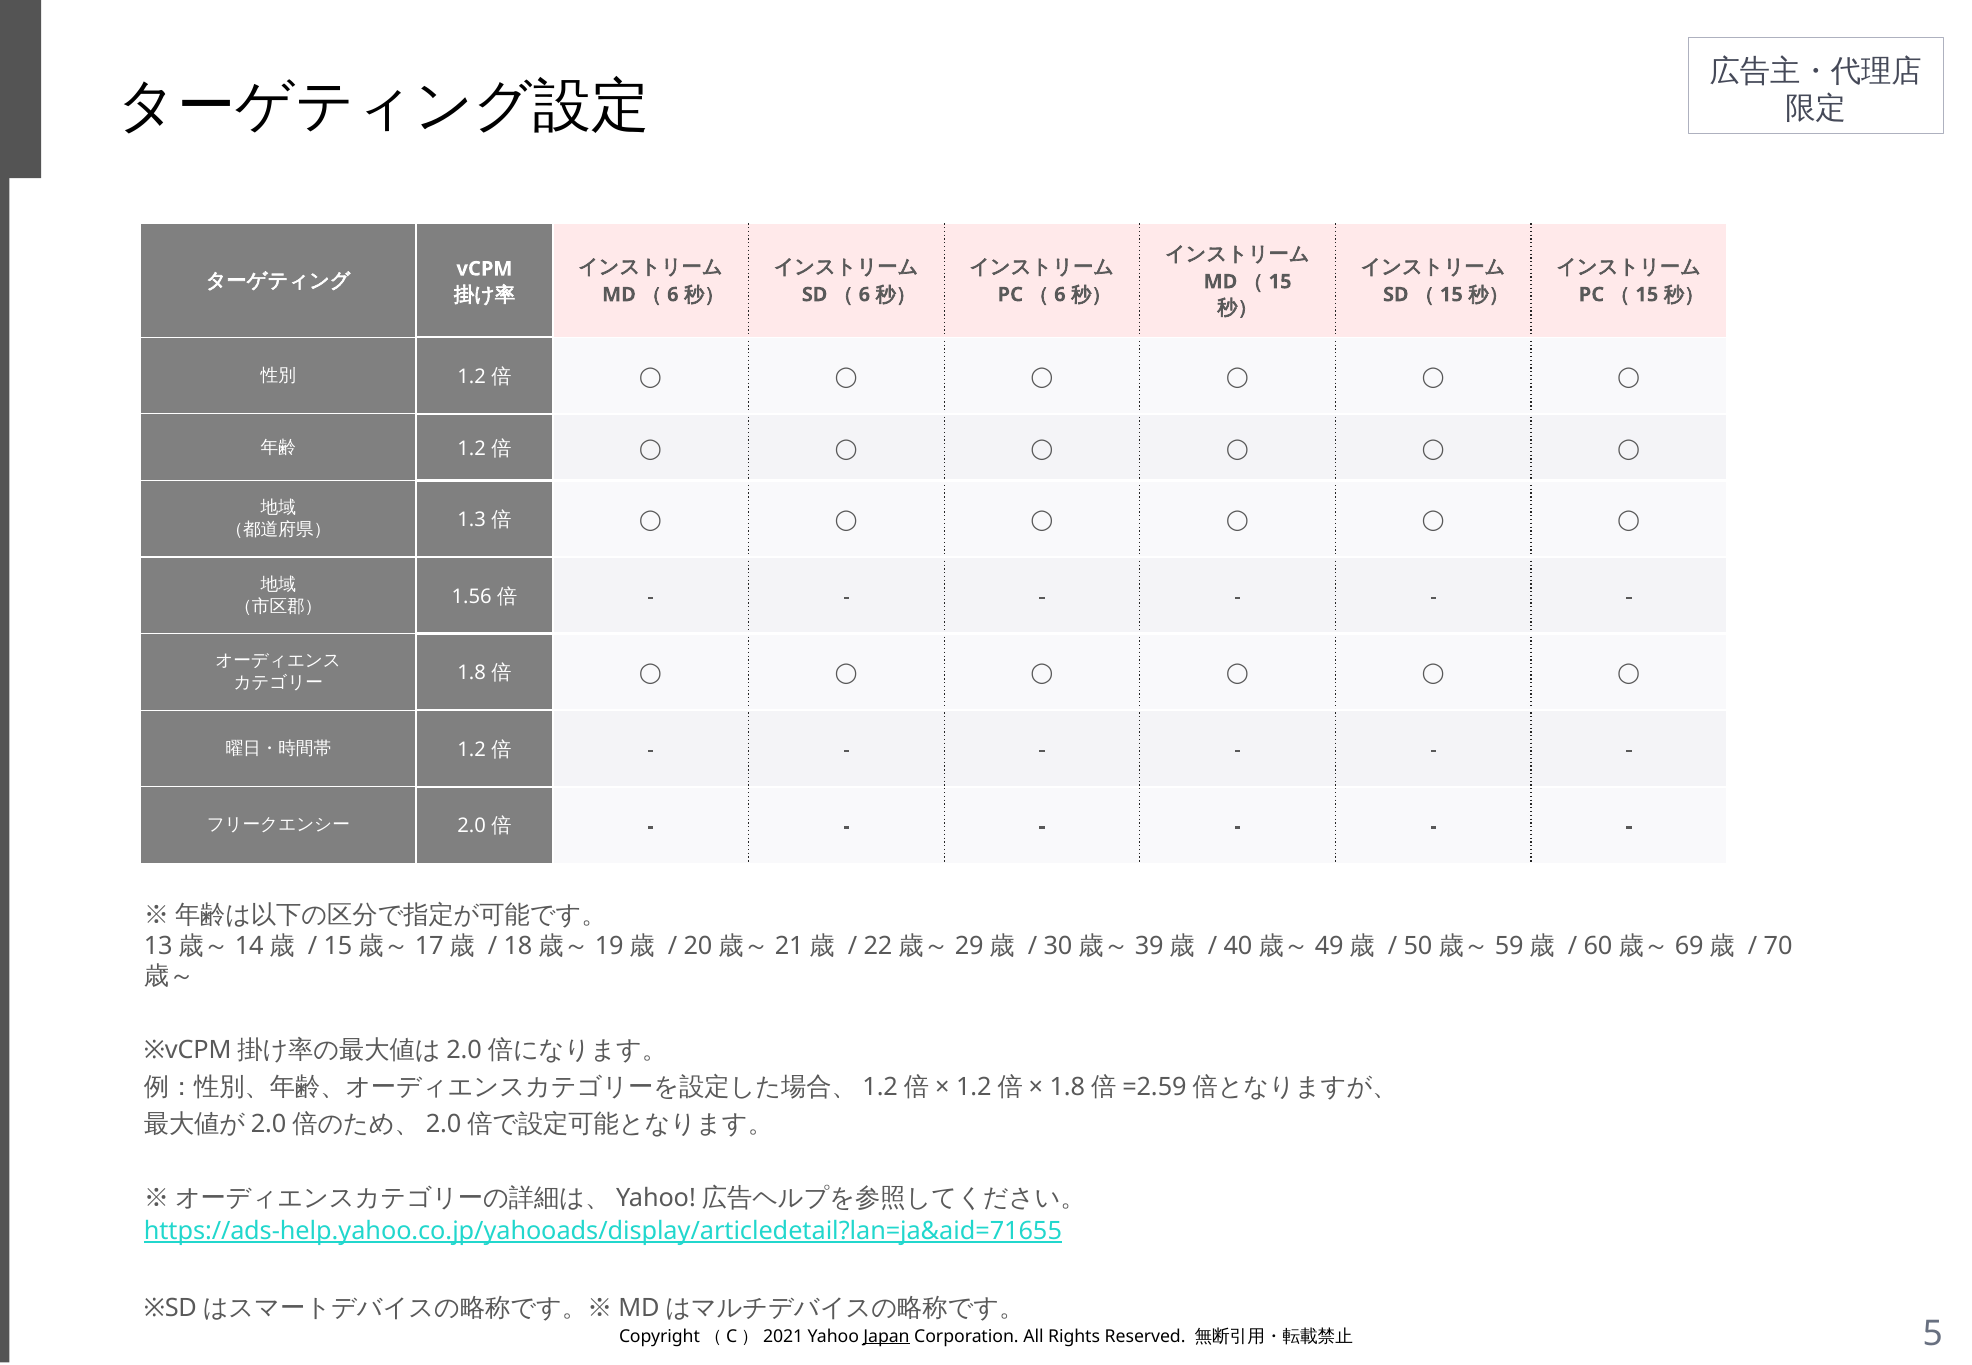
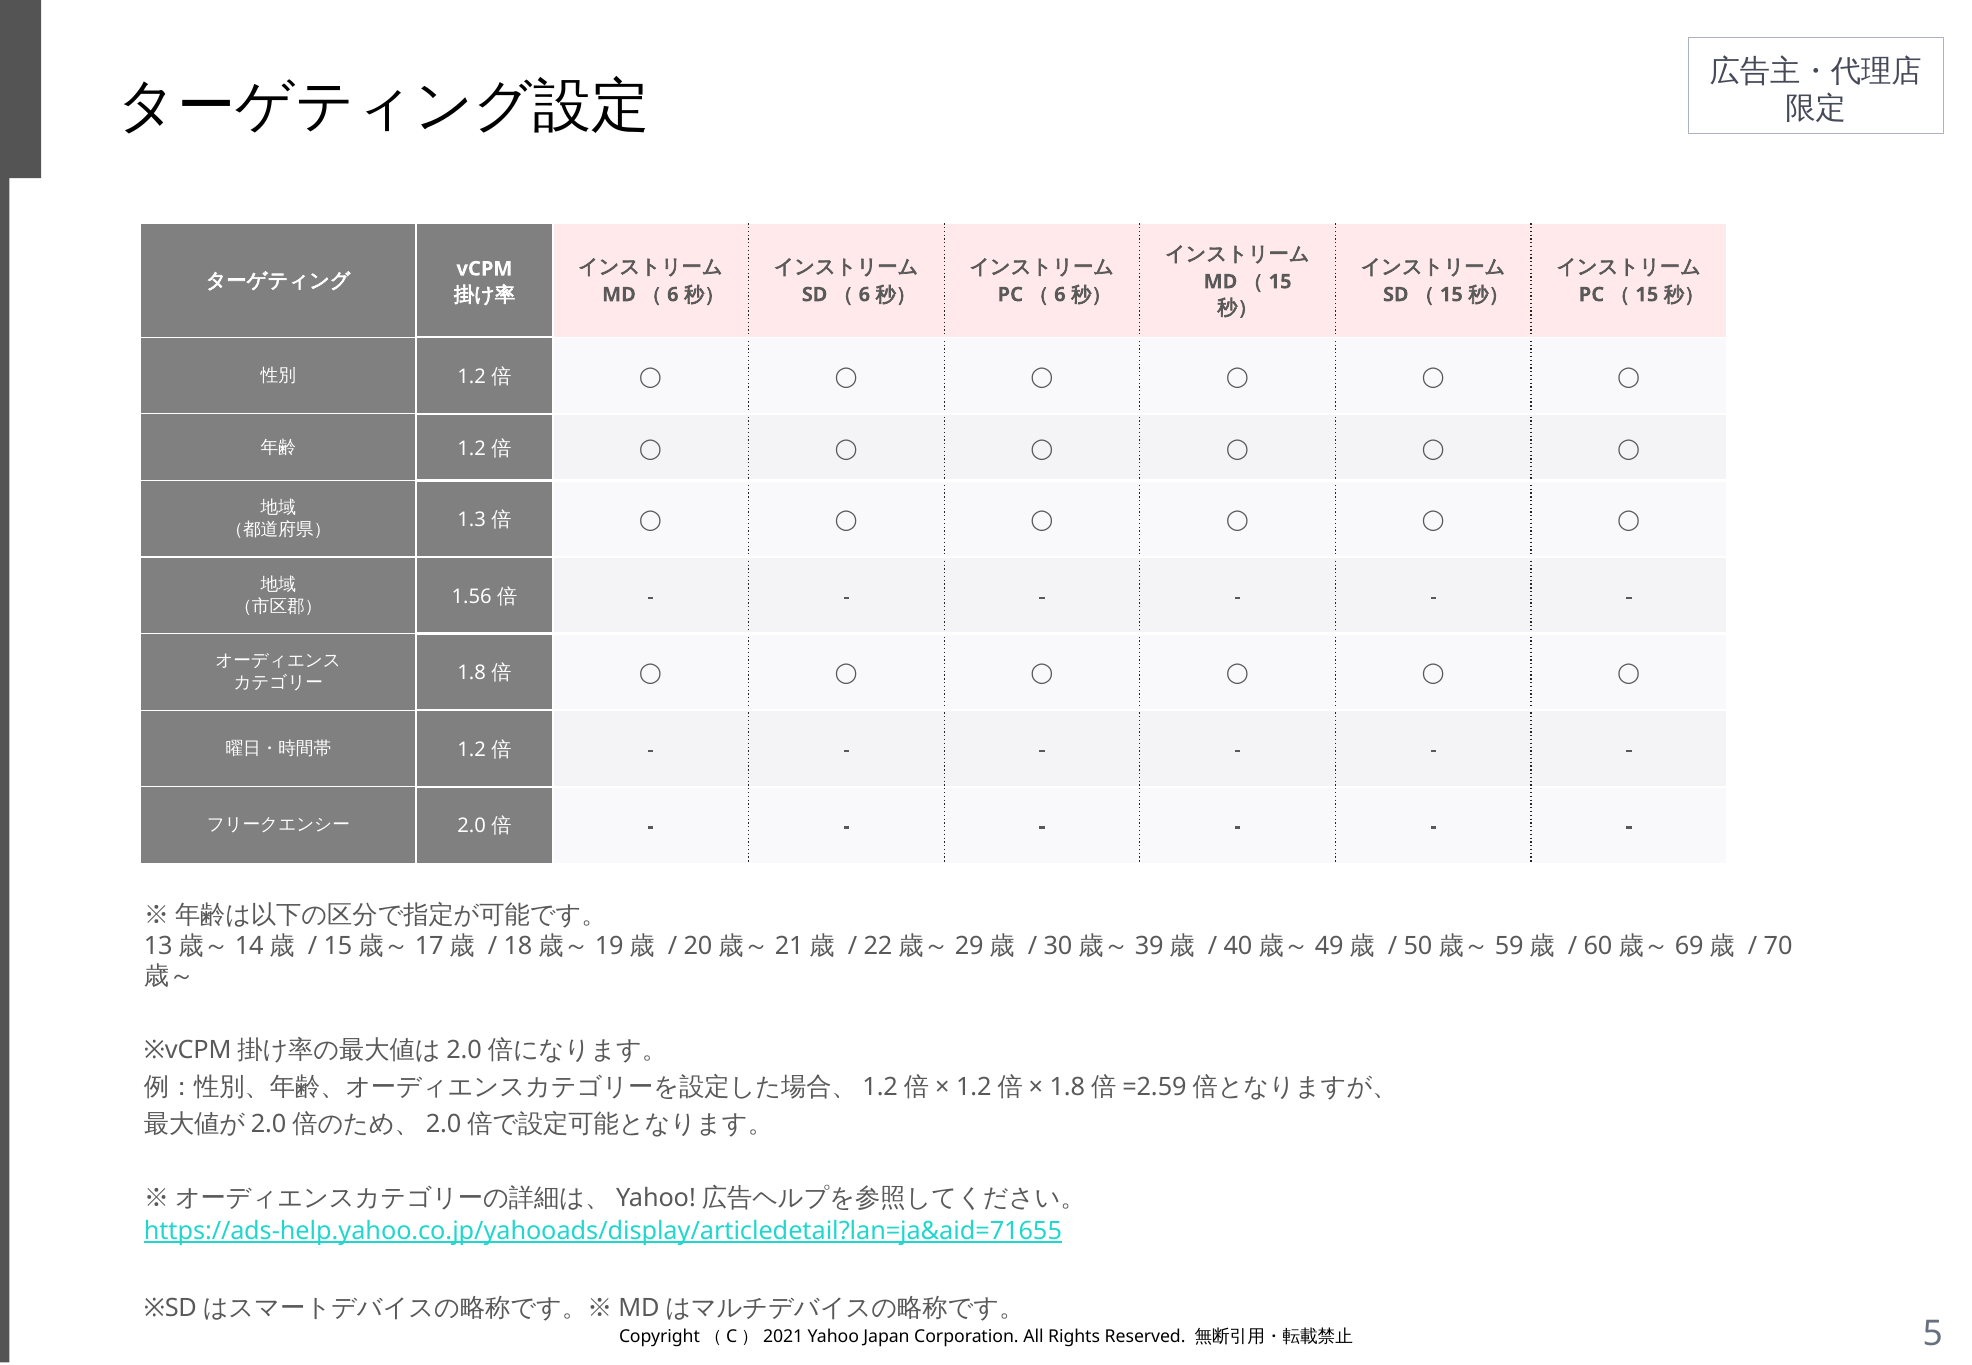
Japan underline: present -> none (887, 1337)
